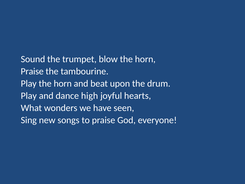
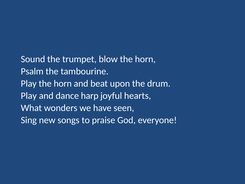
Praise: Praise -> Psalm (32, 71)
high: high -> harp (90, 96)
